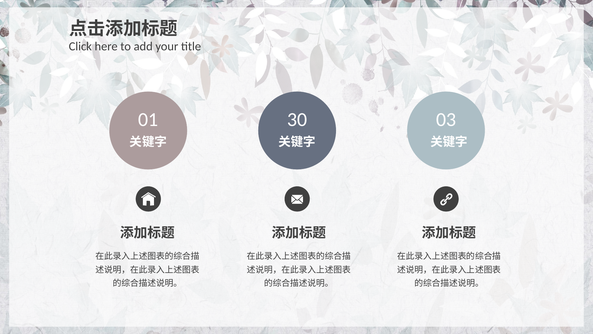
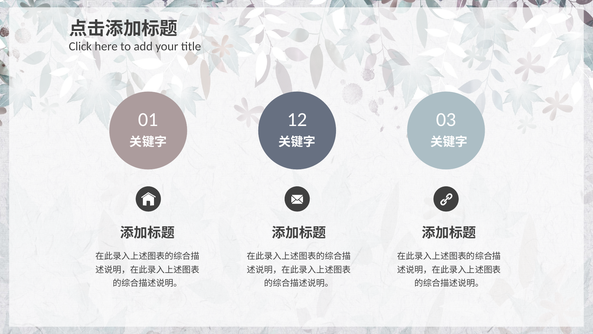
30: 30 -> 12 (297, 120)
